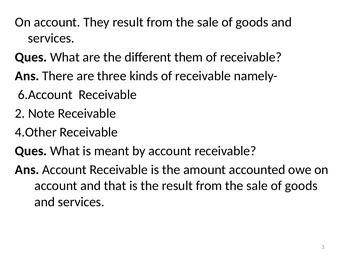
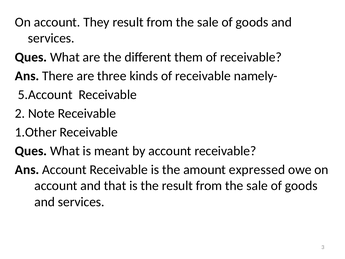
6.Account: 6.Account -> 5.Account (45, 95)
4.Other: 4.Other -> 1.Other (36, 132)
accounted: accounted -> expressed (257, 170)
